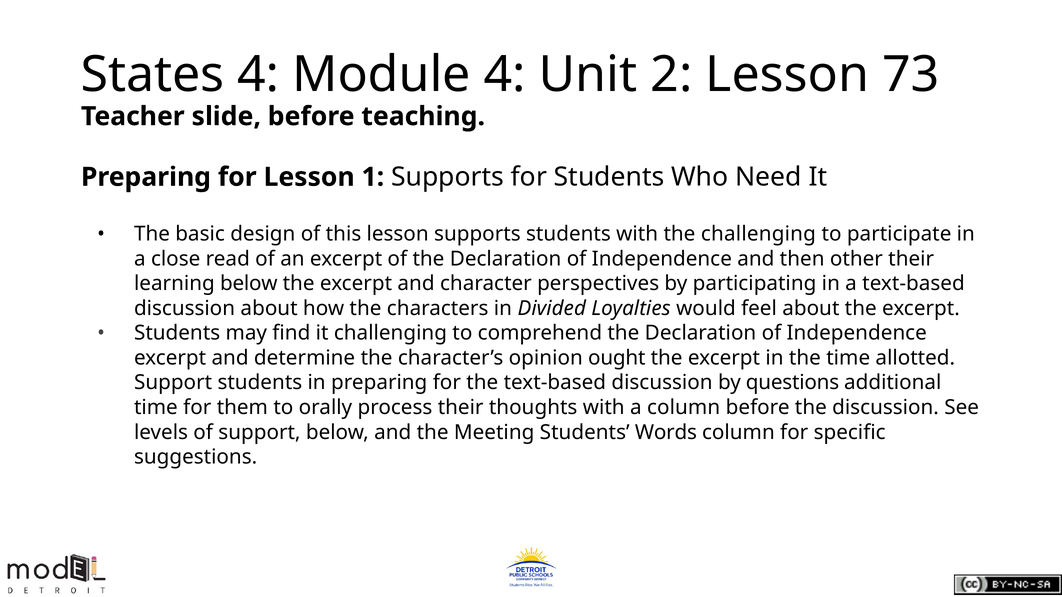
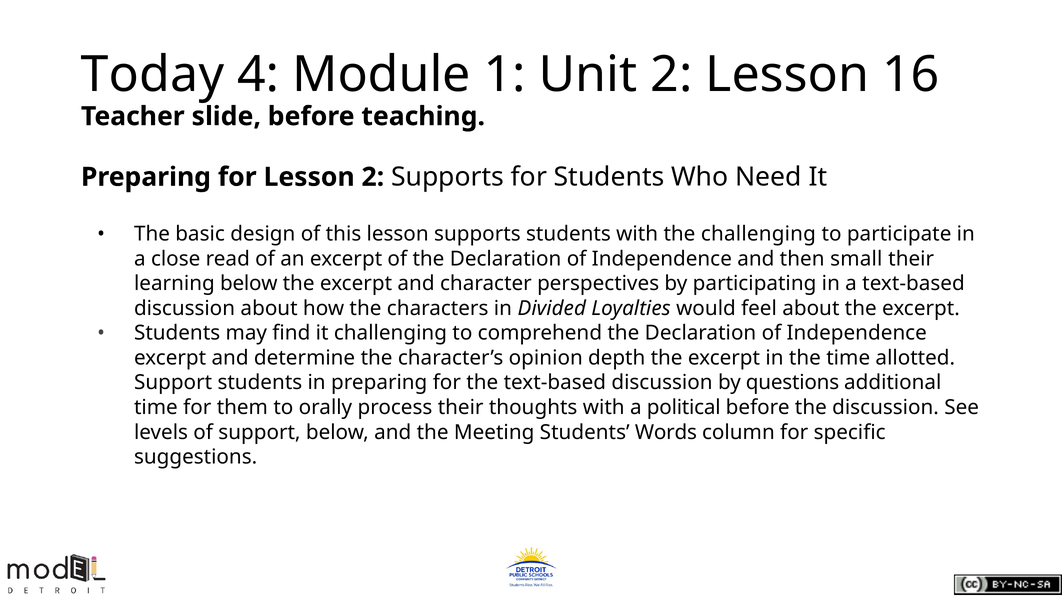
States: States -> Today (153, 75)
Module 4: 4 -> 1 (505, 75)
73: 73 -> 16 (911, 75)
Lesson 1: 1 -> 2 (373, 177)
other: other -> small (856, 259)
ought: ought -> depth (617, 358)
a column: column -> political (684, 408)
